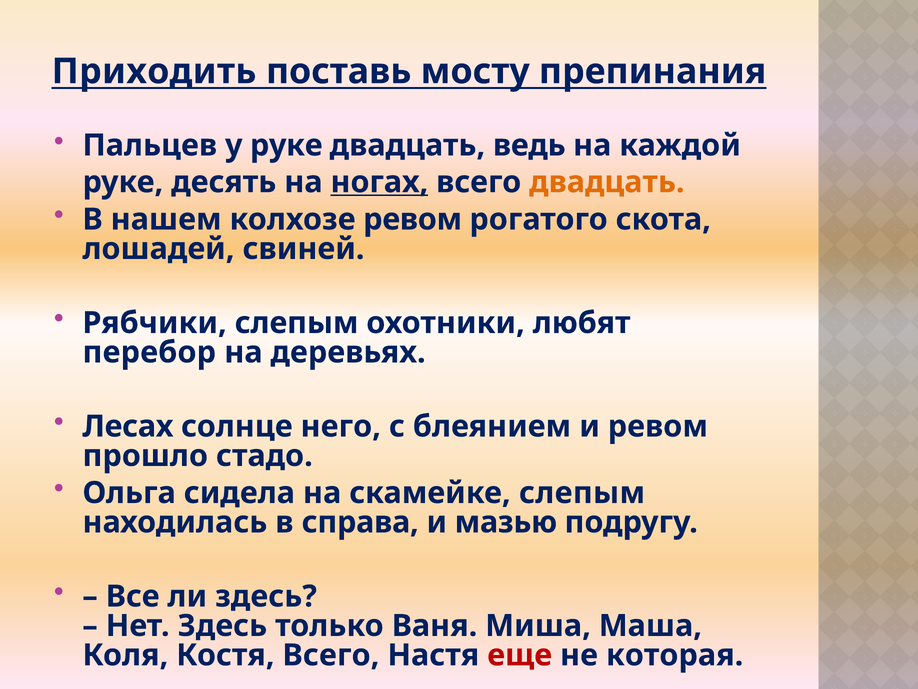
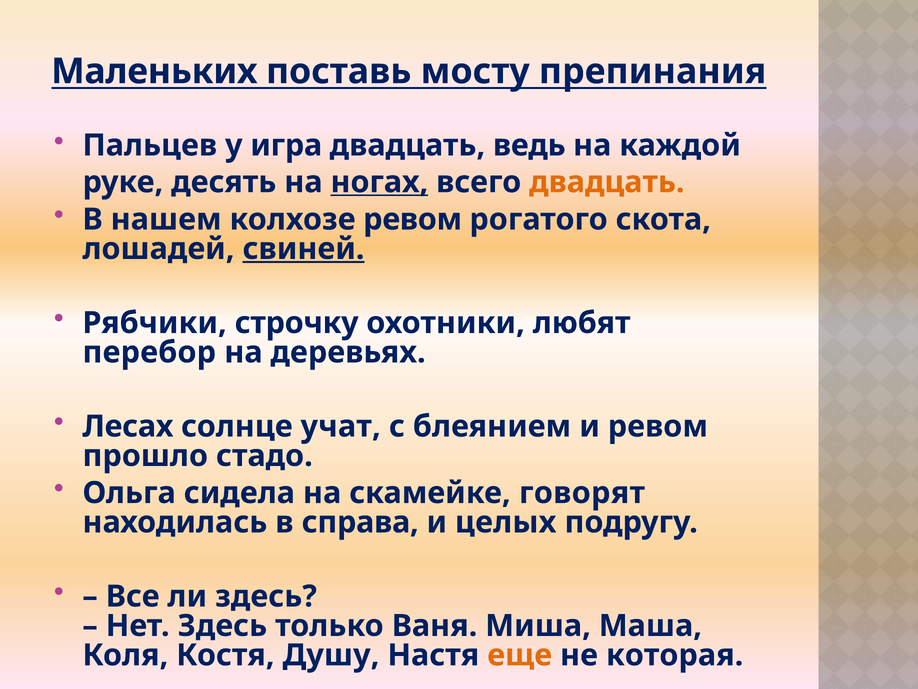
Приходить: Приходить -> Маленьких (154, 71)
у руке: руке -> игра (286, 145)
свиней underline: none -> present (303, 249)
Рябчики слепым: слепым -> строчку (297, 323)
него: него -> учат (341, 426)
скамейке слепым: слепым -> говорят (582, 493)
мазью: мазью -> целых (506, 522)
Костя Всего: Всего -> Душу (331, 655)
еще colour: red -> orange (520, 655)
